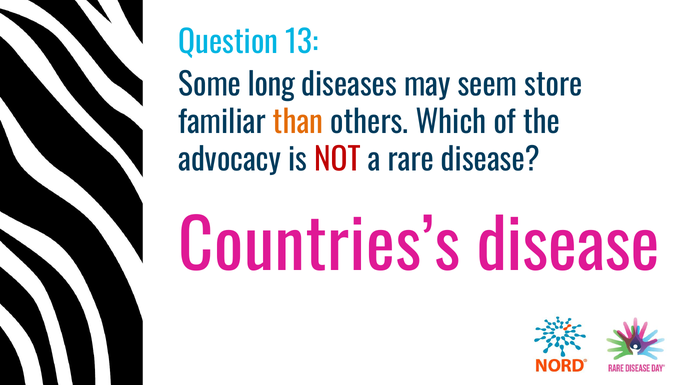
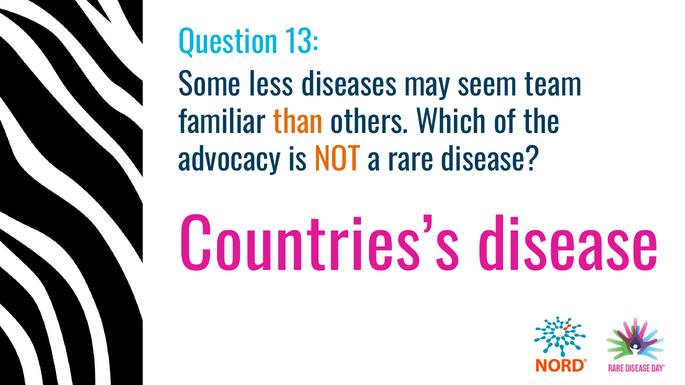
long: long -> less (271, 85)
store: store -> team (553, 85)
NOT colour: red -> orange (338, 161)
